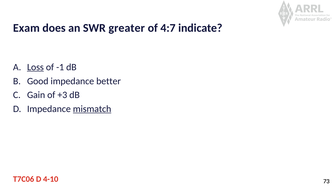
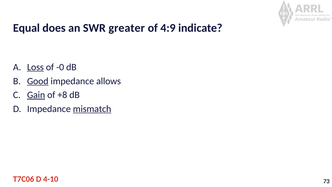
Exam: Exam -> Equal (26, 28)
4:7: 4:7 -> 4:9 (168, 28)
-1: -1 -> -0 (60, 67)
Good underline: none -> present (38, 81)
better: better -> allows (109, 81)
Gain underline: none -> present (36, 95)
+3: +3 -> +8 (62, 95)
